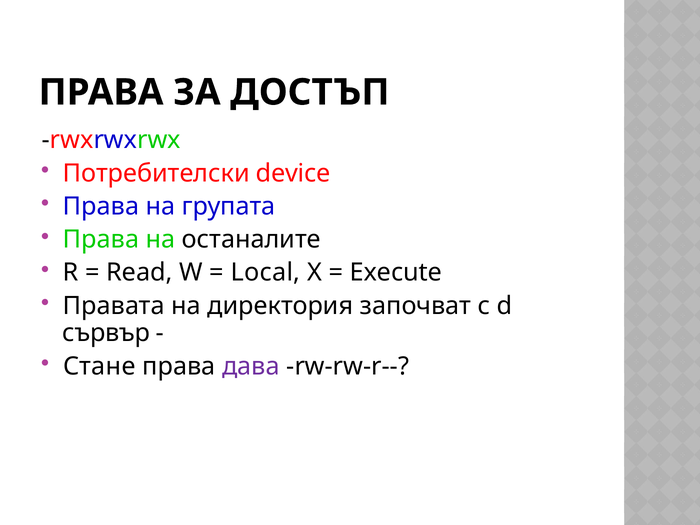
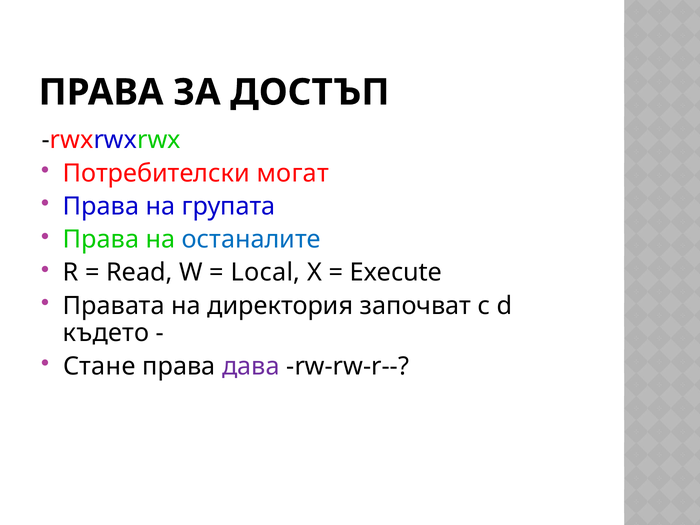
device: device -> могат (293, 173)
останалите colour: black -> blue (251, 240)
сървър: сървър -> където (106, 333)
